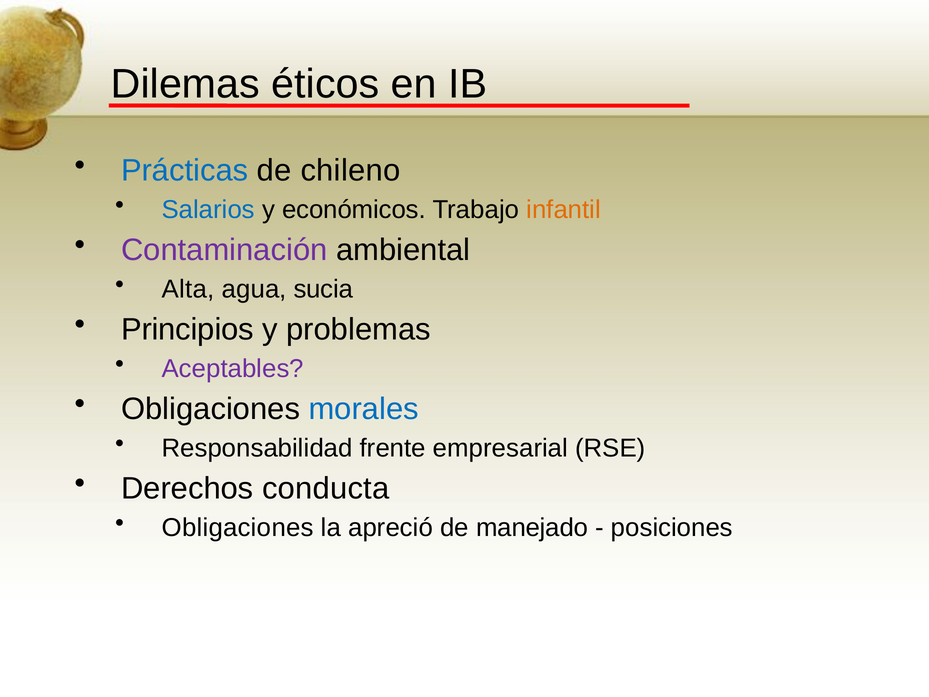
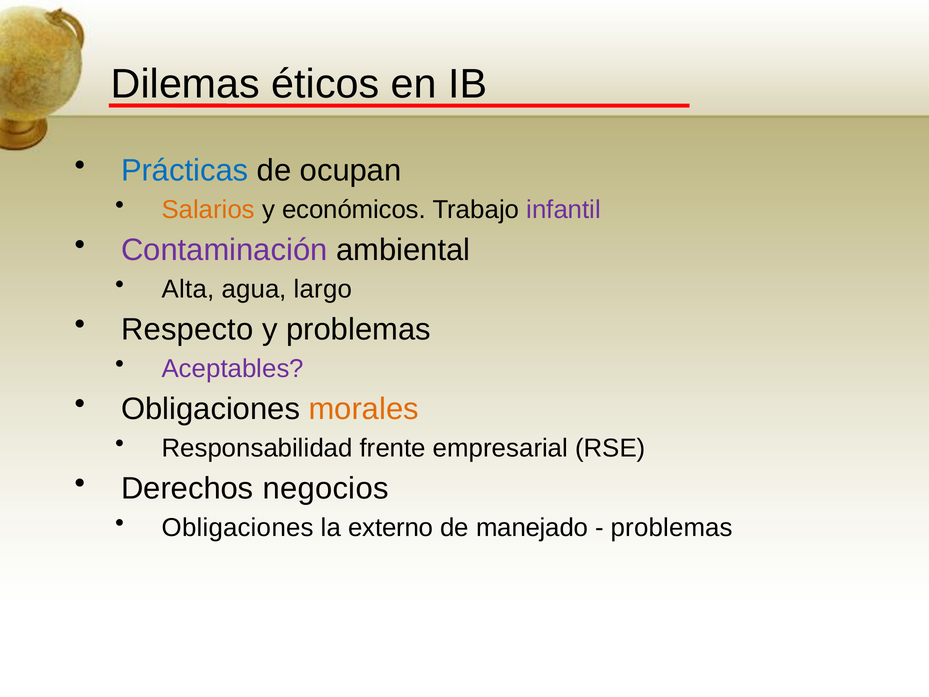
chileno: chileno -> ocupan (351, 171)
Salarios colour: blue -> orange (208, 209)
infantil colour: orange -> purple (564, 209)
sucia: sucia -> largo (323, 289)
Principios: Principios -> Respecto (187, 330)
morales colour: blue -> orange (364, 409)
conducta: conducta -> negocios (326, 488)
apreció: apreció -> externo (391, 527)
posiciones: posiciones -> problemas (672, 527)
